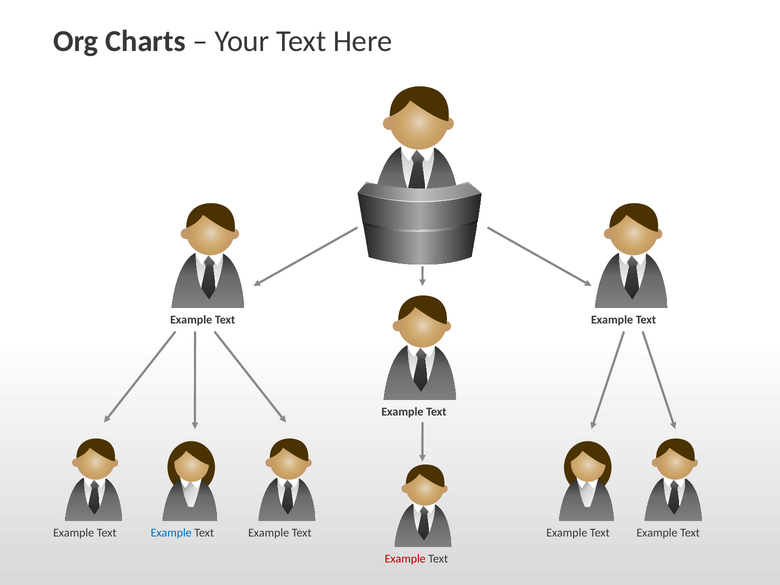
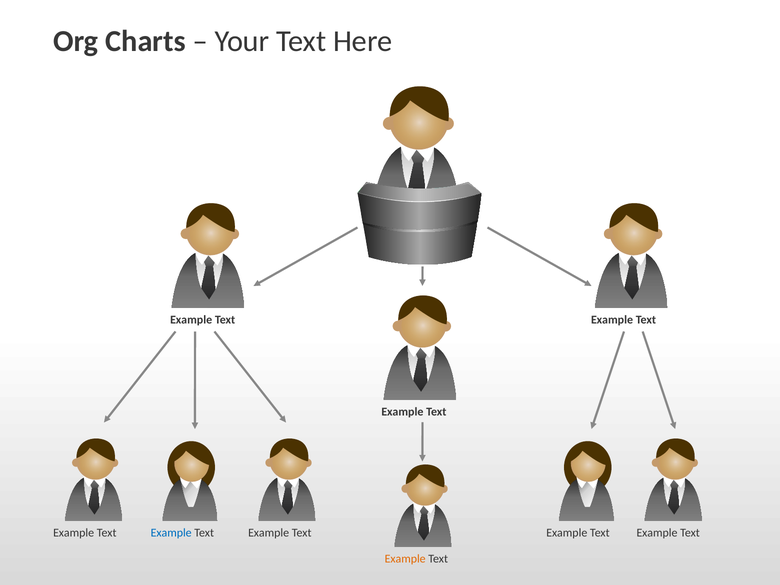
Example colour: red -> orange (405, 559)
